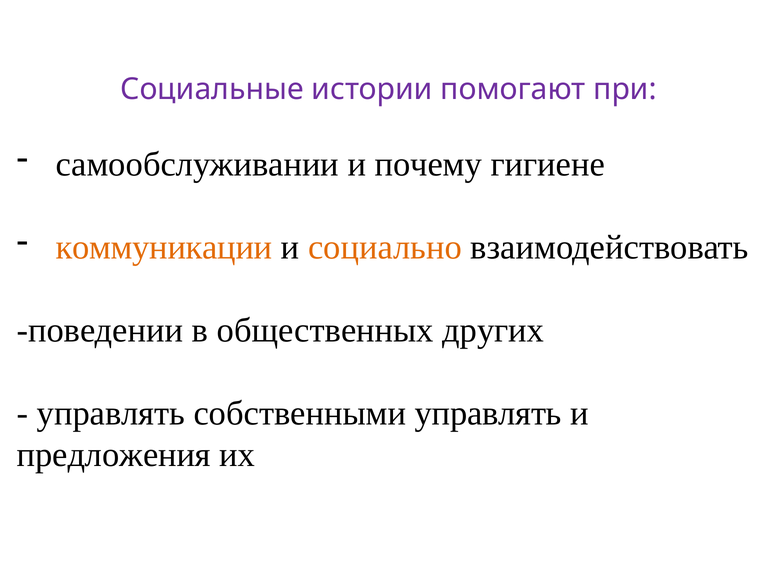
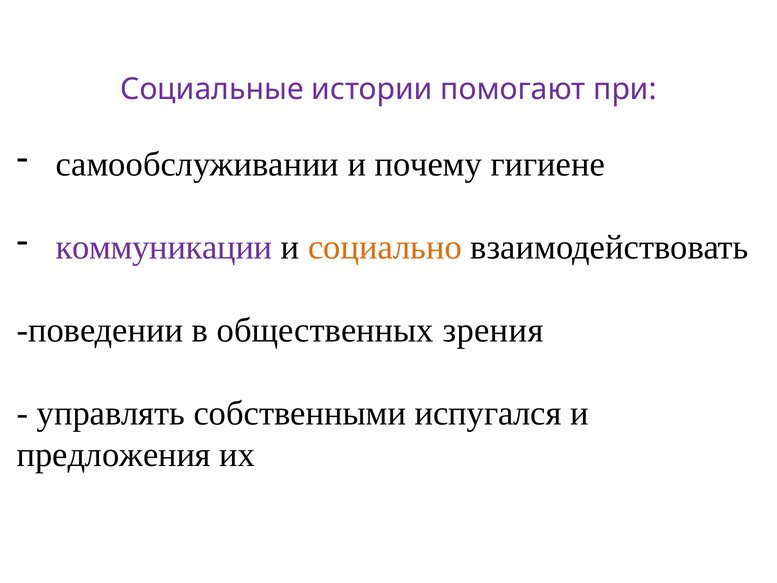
коммуникации colour: orange -> purple (164, 247)
других: других -> зрения (493, 330)
собственными управлять: управлять -> испугался (488, 413)
